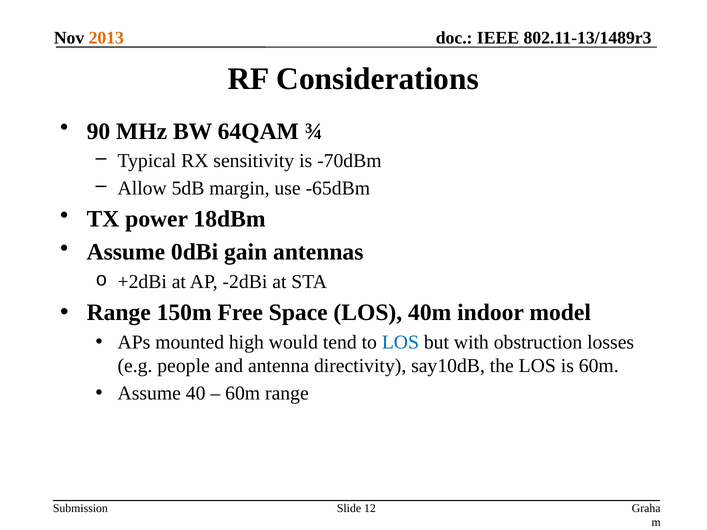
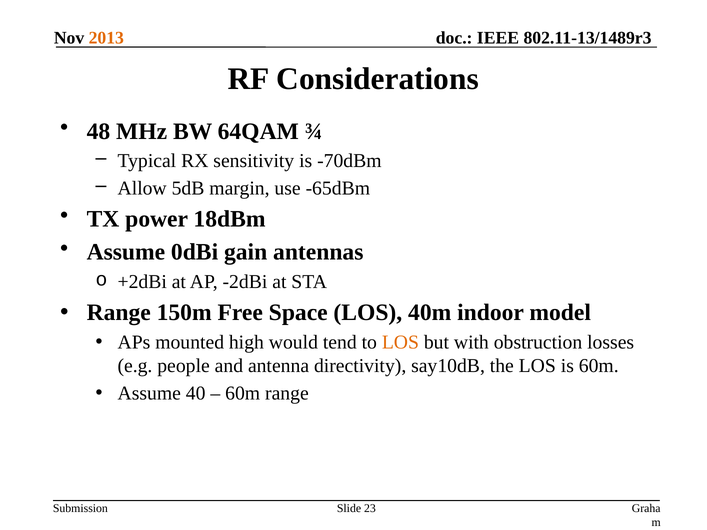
90: 90 -> 48 (98, 131)
LOS colour: blue -> orange (400, 342)
12: 12 -> 23 (370, 509)
